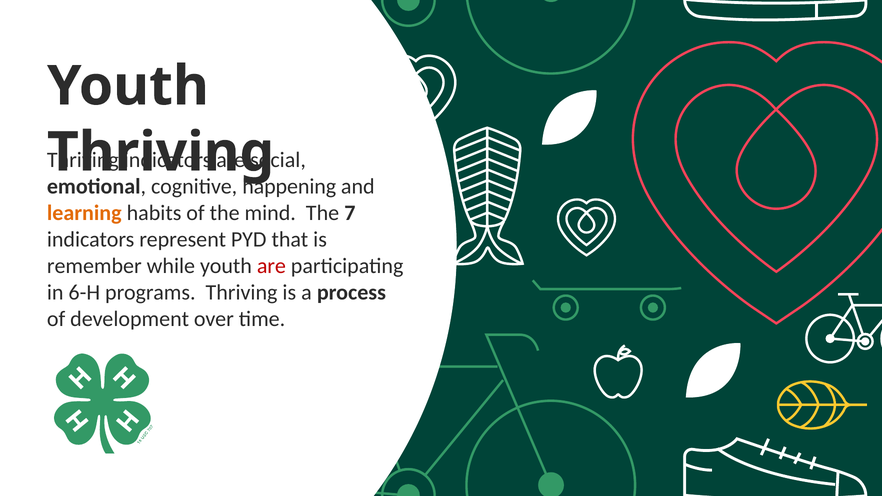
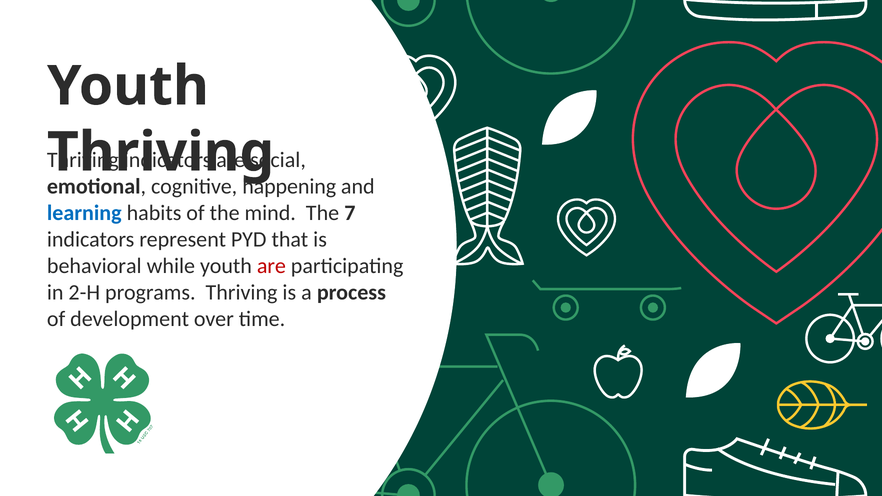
learning colour: orange -> blue (84, 213)
remember: remember -> behavioral (94, 266)
6-H: 6-H -> 2-H (84, 292)
